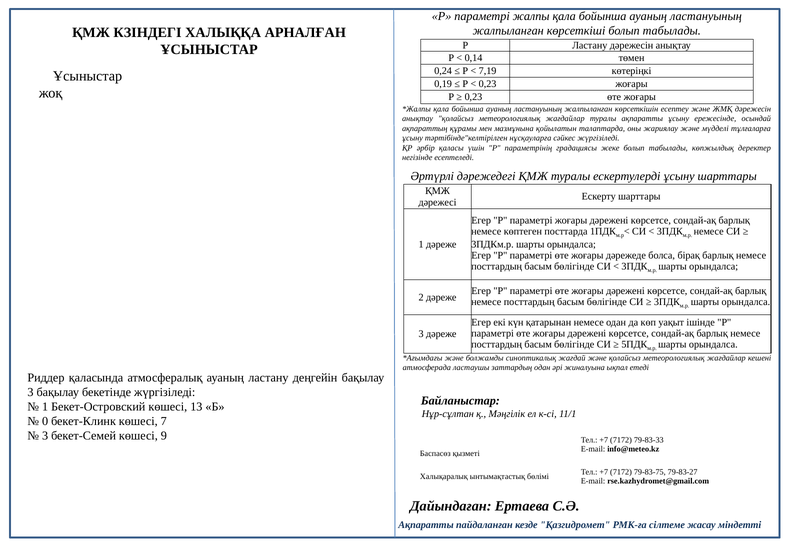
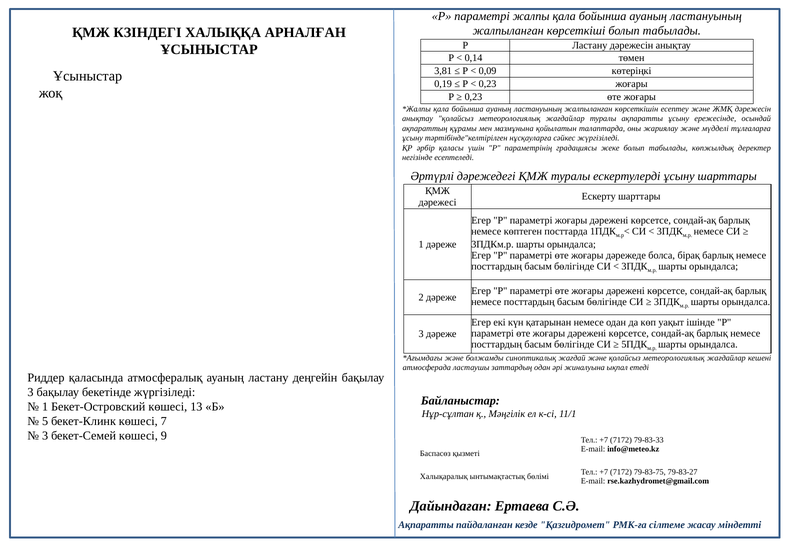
0,24: 0,24 -> 3,81 (443, 71)
7,19: 7,19 -> 0,09 (488, 71)
0: 0 -> 5 (45, 421)
